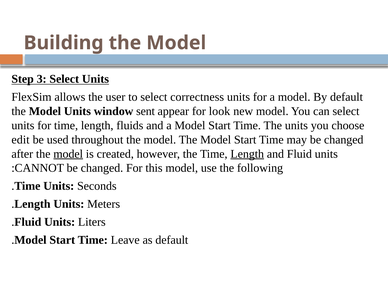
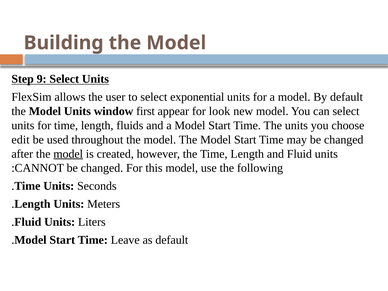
3: 3 -> 9 (42, 79)
correctness: correctness -> exponential (197, 97)
sent: sent -> first (146, 111)
Length underline: present -> none (247, 154)
